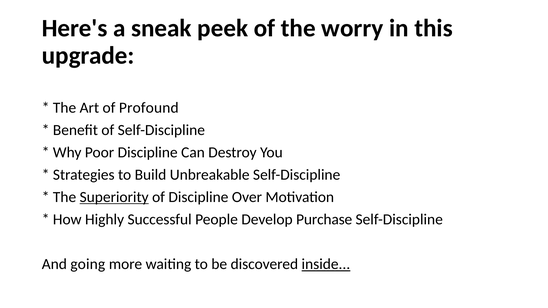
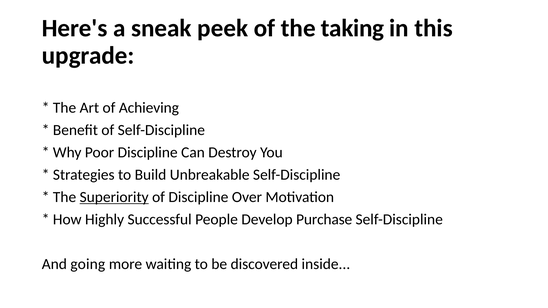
worry: worry -> taking (352, 28)
Profound: Profound -> Achieving (149, 108)
inside underline: present -> none (326, 264)
